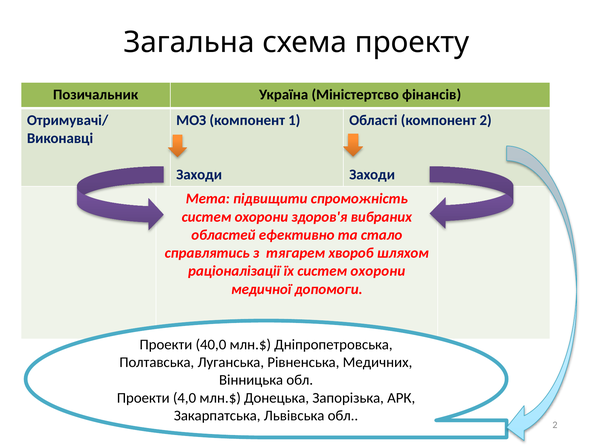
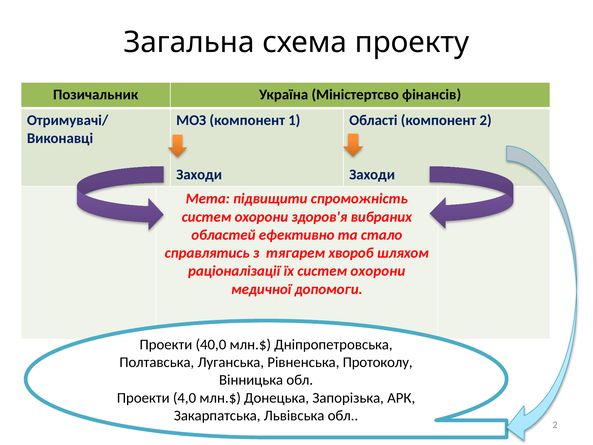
Медичних: Медичних -> Протоколу (378, 362)
